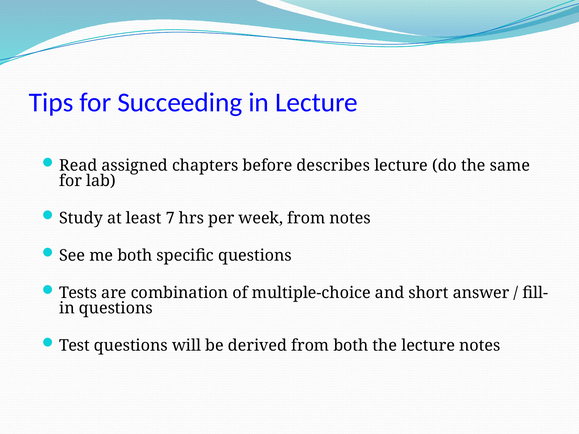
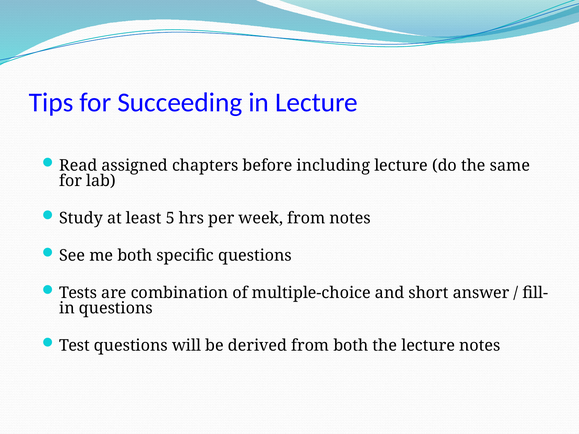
describes: describes -> including (333, 166)
7: 7 -> 5 (170, 218)
